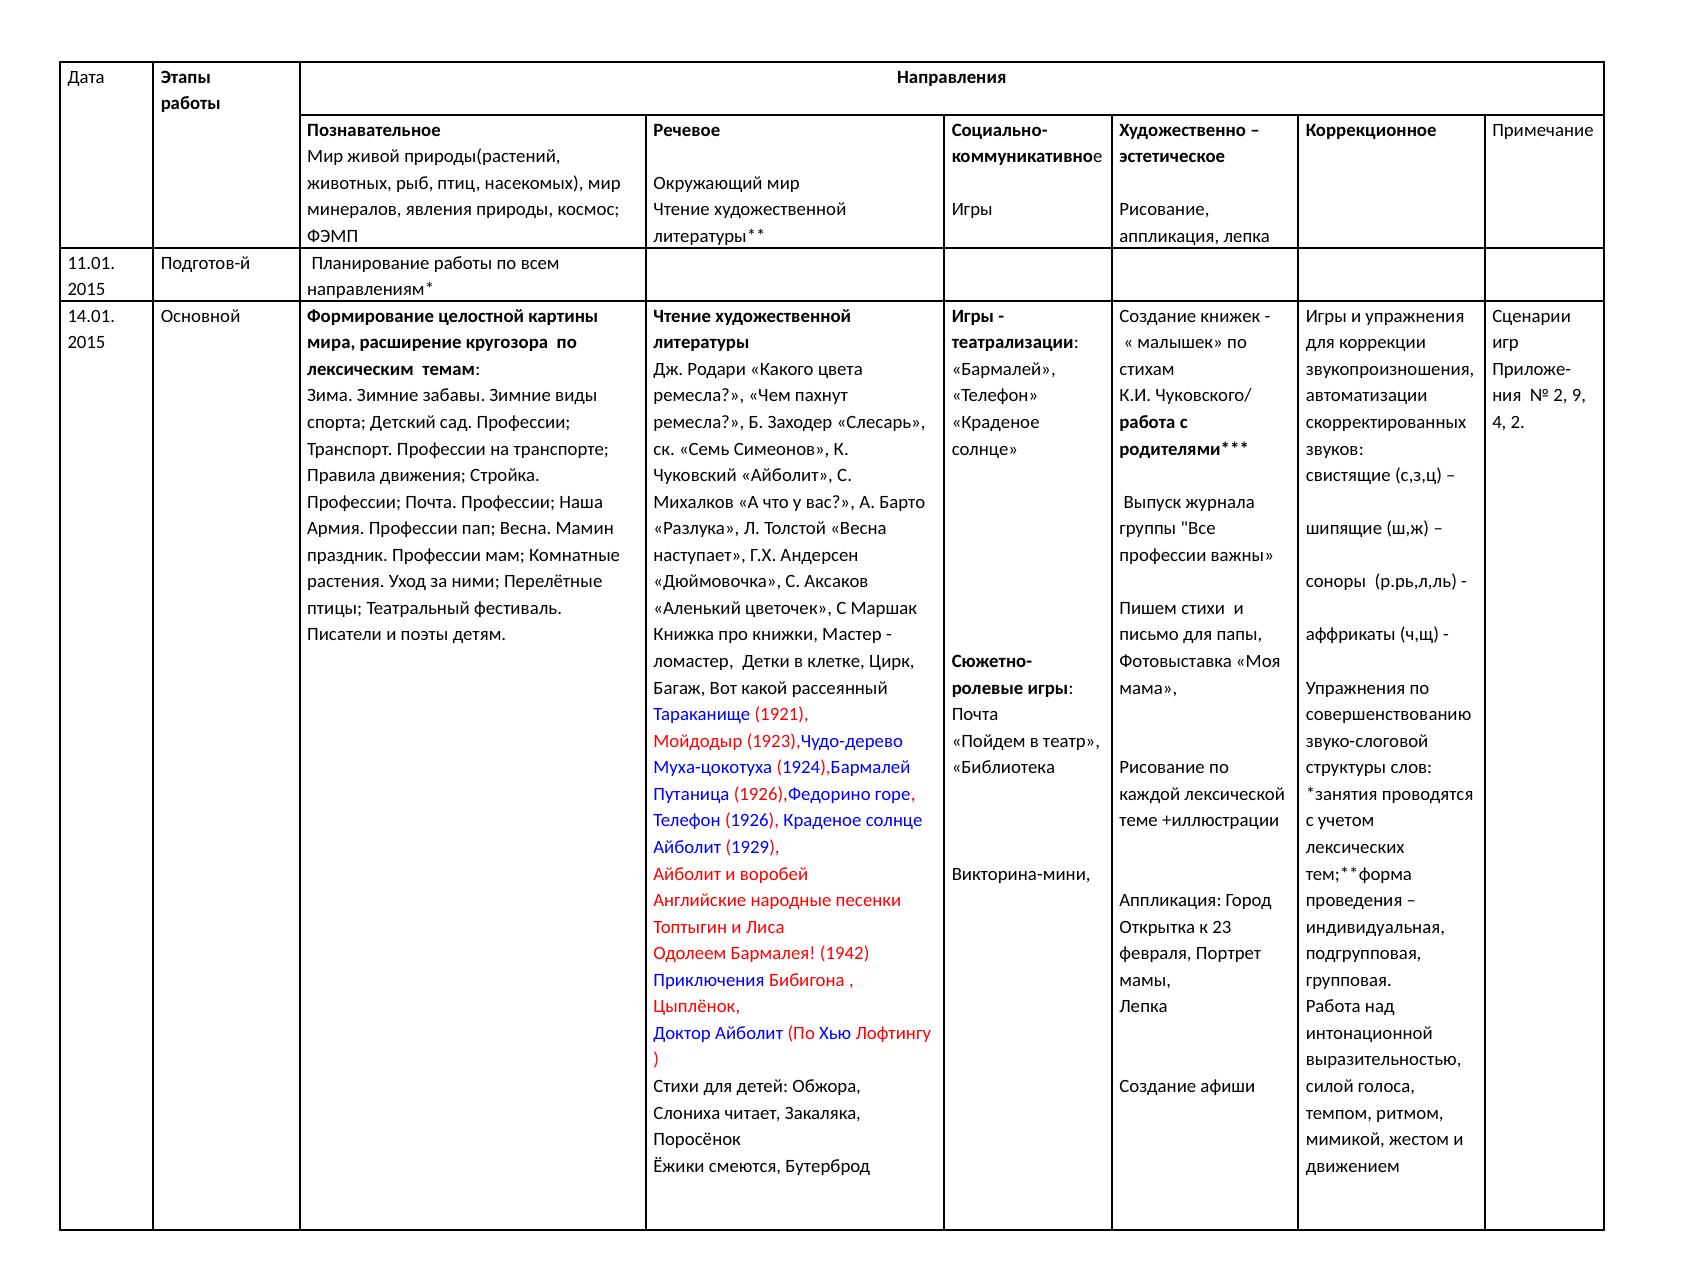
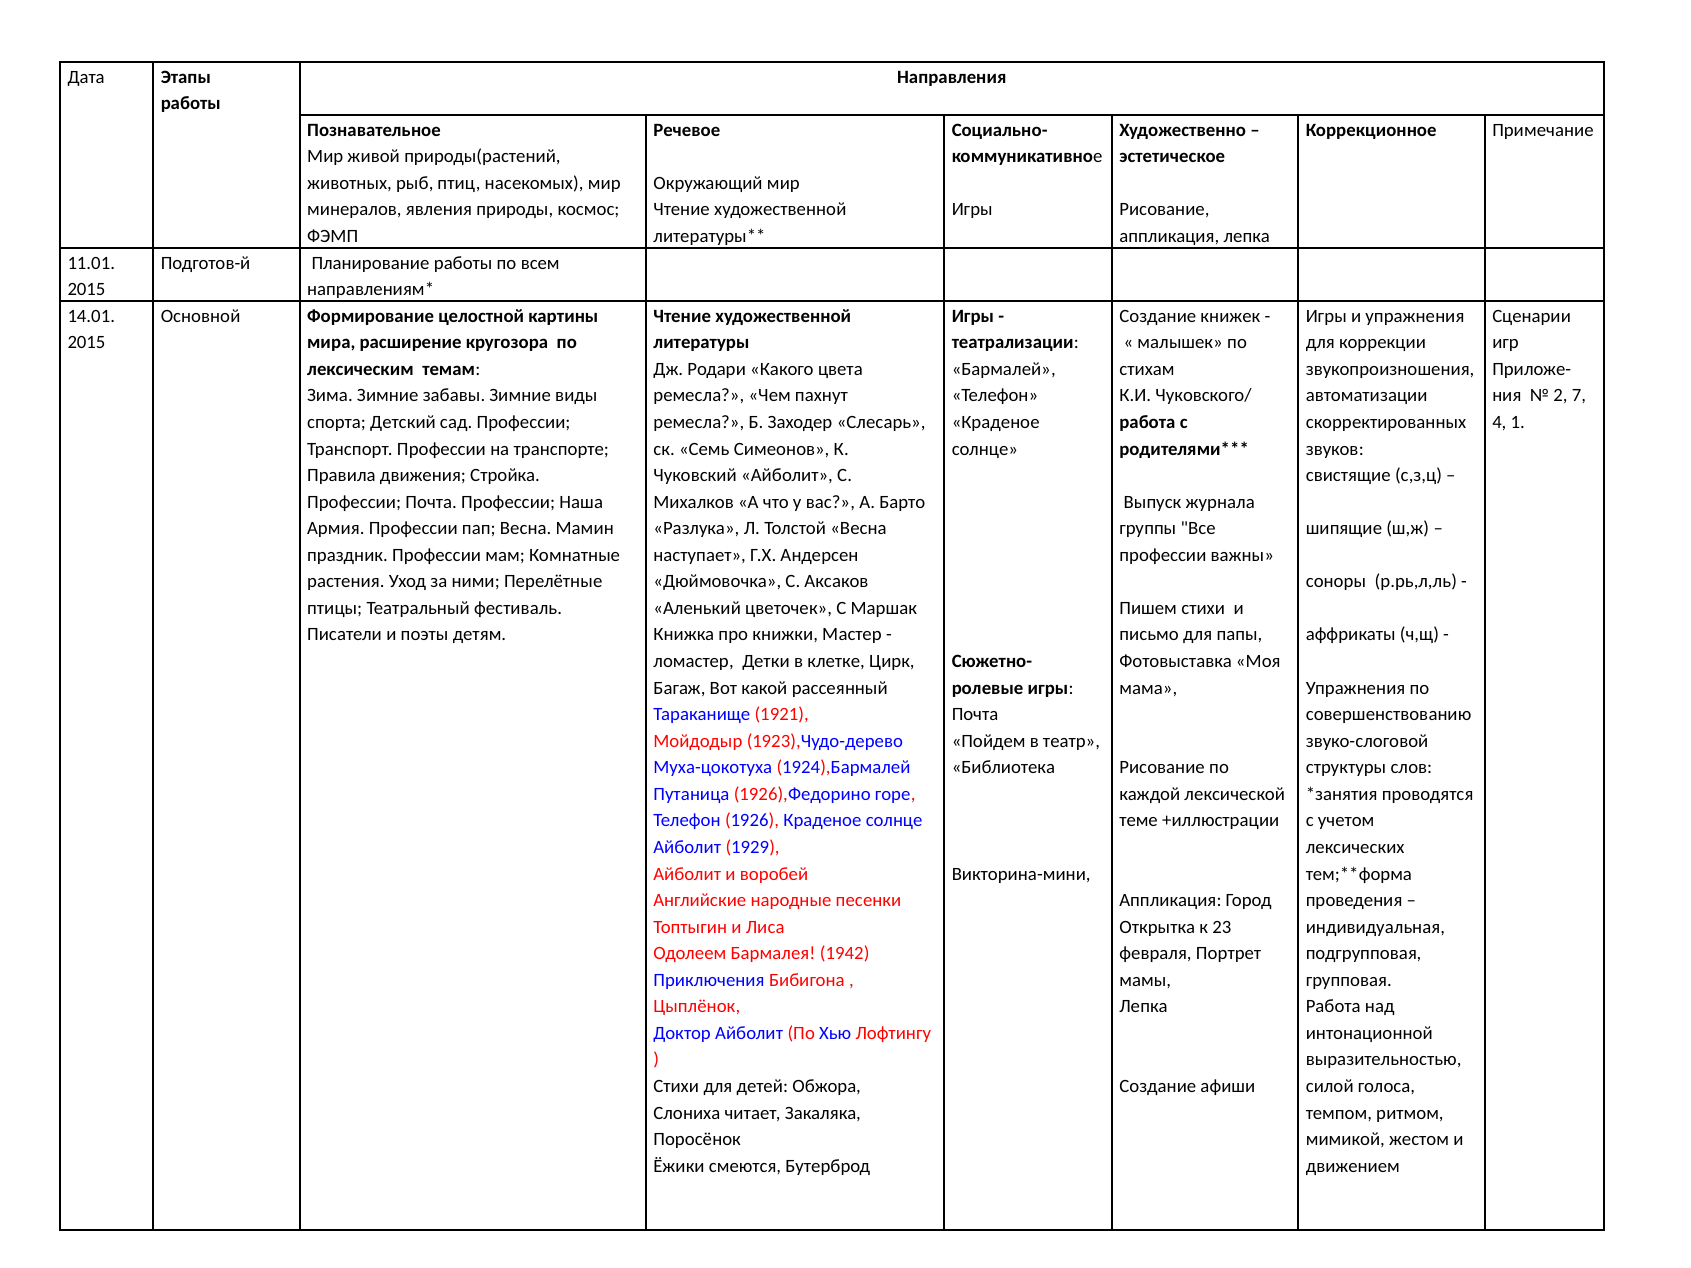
9: 9 -> 7 (1579, 396)
4 2: 2 -> 1 (1518, 422)
